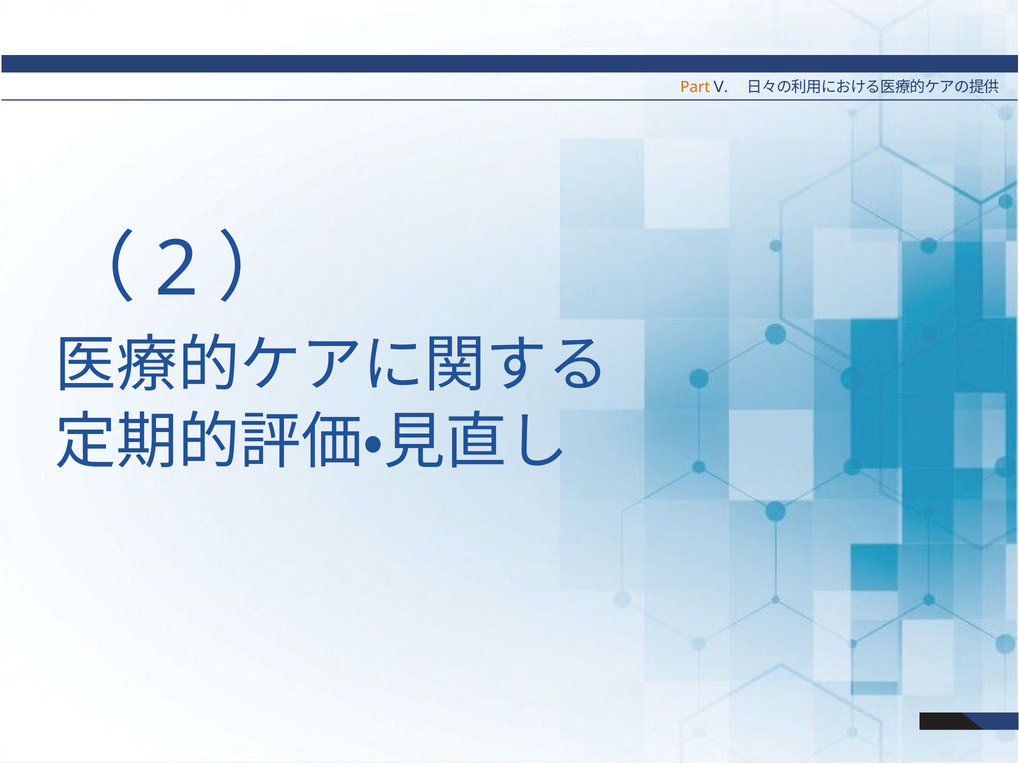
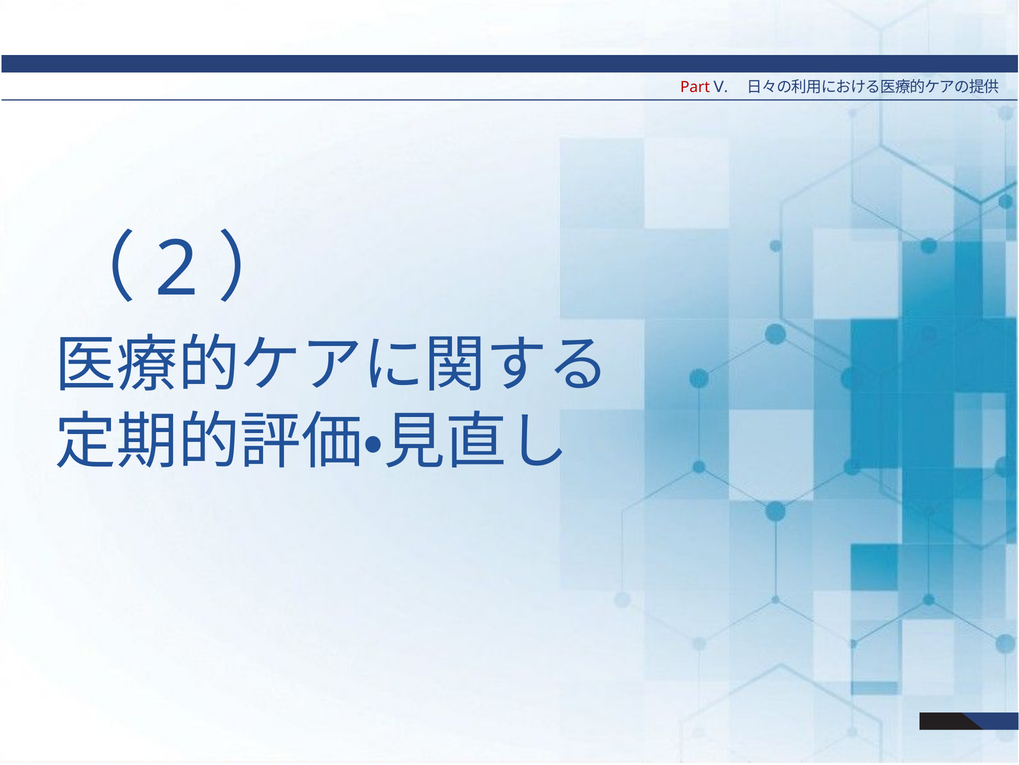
Part colour: orange -> red (695, 87)
